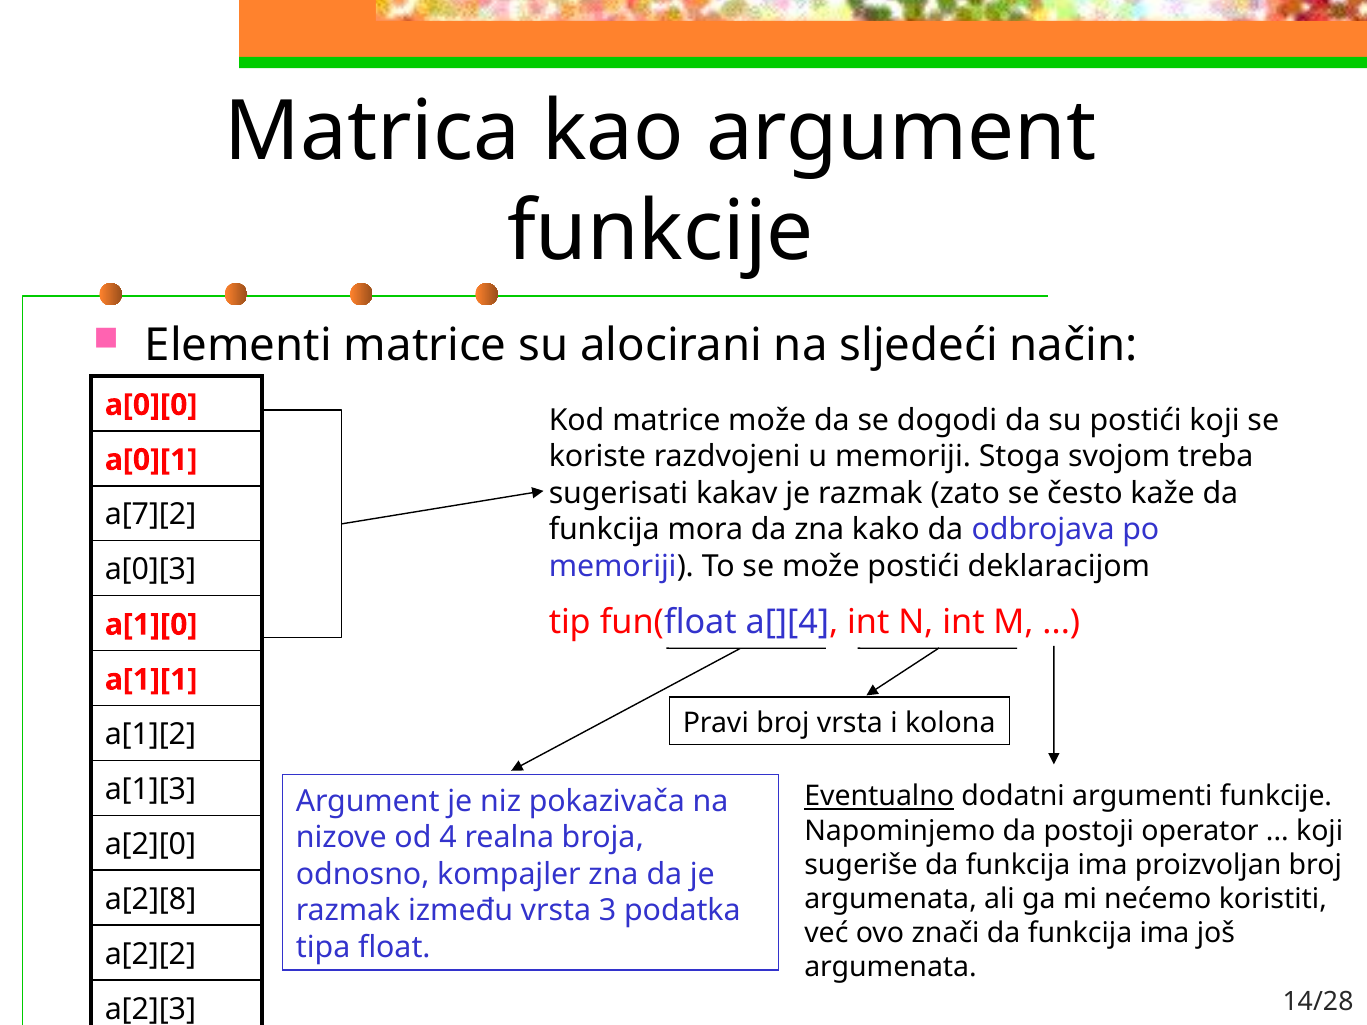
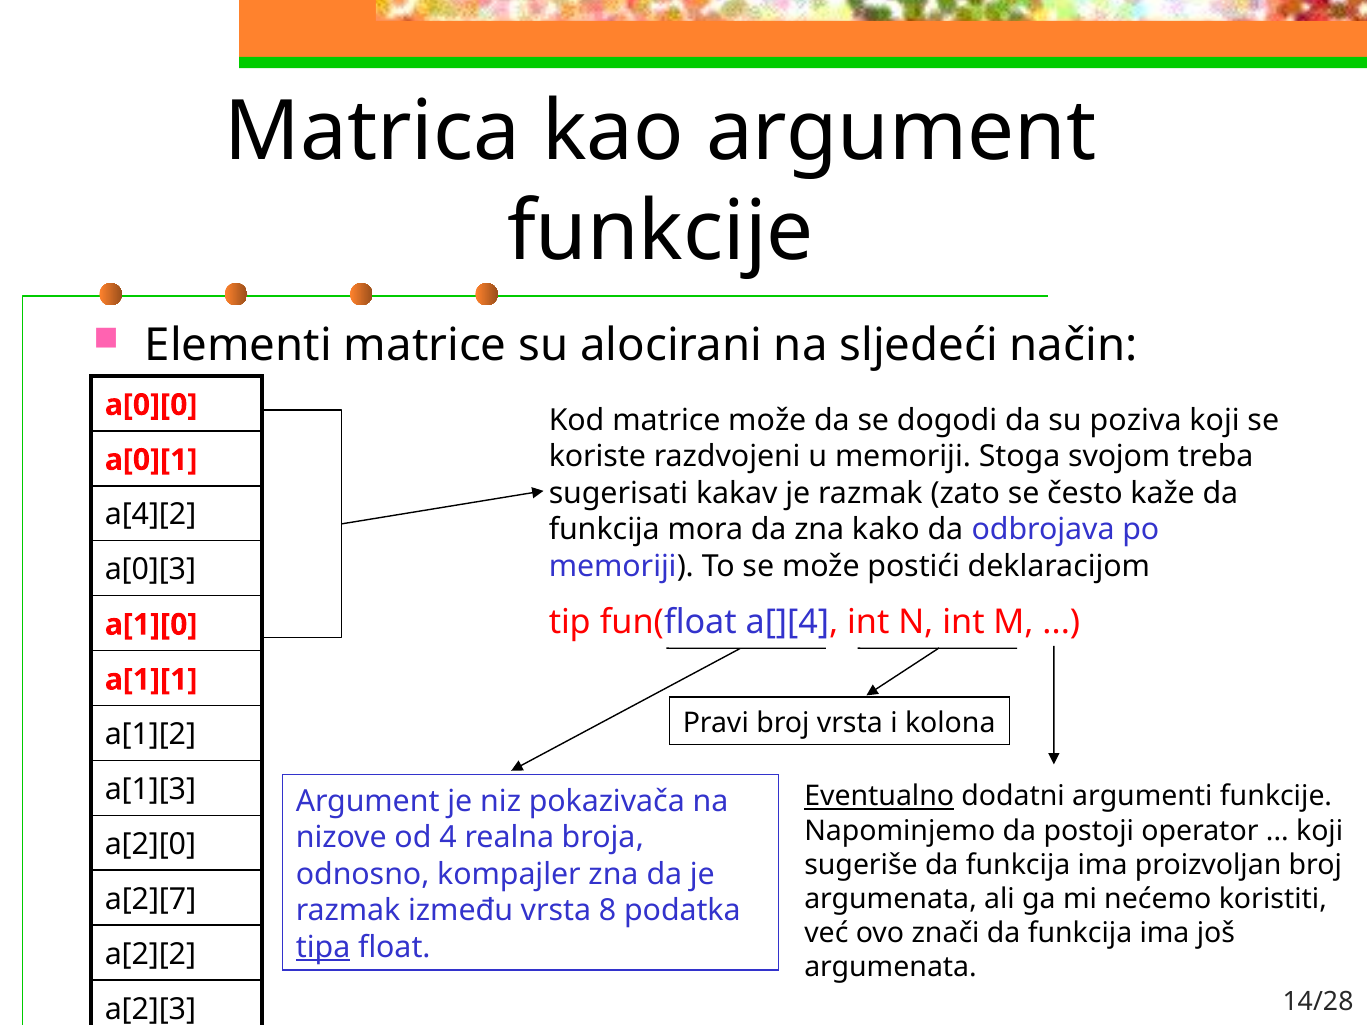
su postići: postići -> poziva (1136, 421)
a[7][2: a[7][2 -> a[4][2 (151, 515)
a[2][8: a[2][8 -> a[2][7 (151, 900)
3: 3 -> 8 (608, 911)
tipa underline: none -> present (323, 947)
